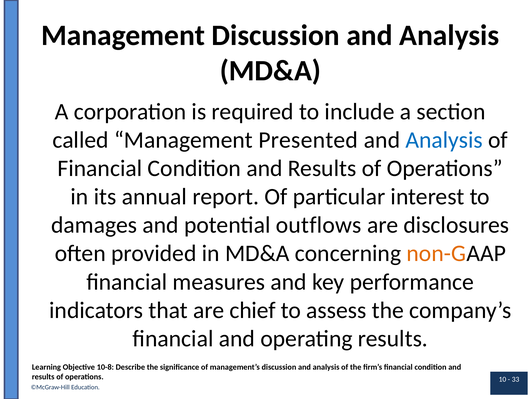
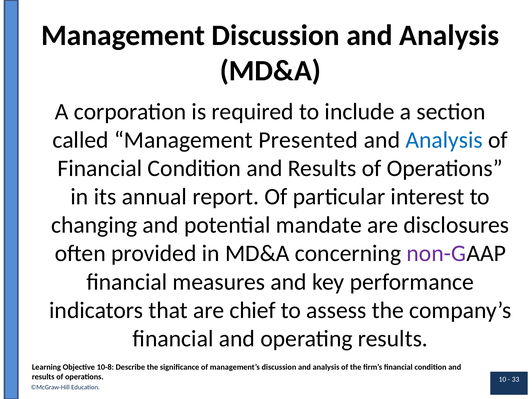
damages: damages -> changing (94, 225)
outflows: outflows -> mandate (319, 225)
non-G colour: orange -> purple (436, 254)
